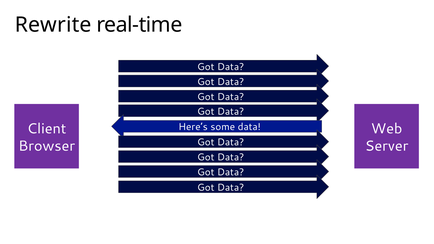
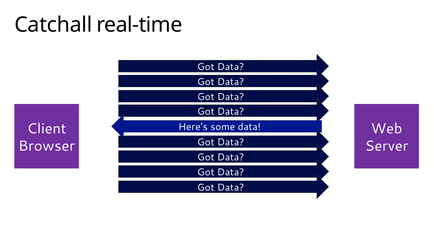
Rewrite: Rewrite -> Catchall (53, 25)
